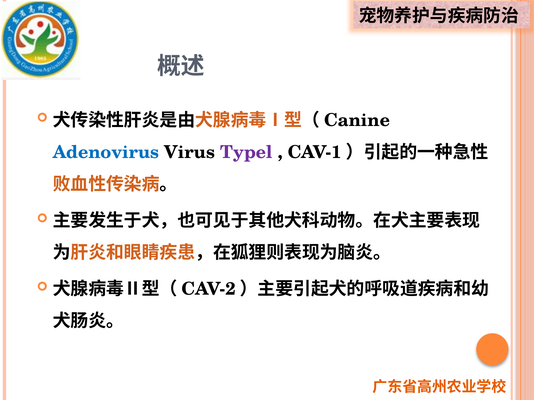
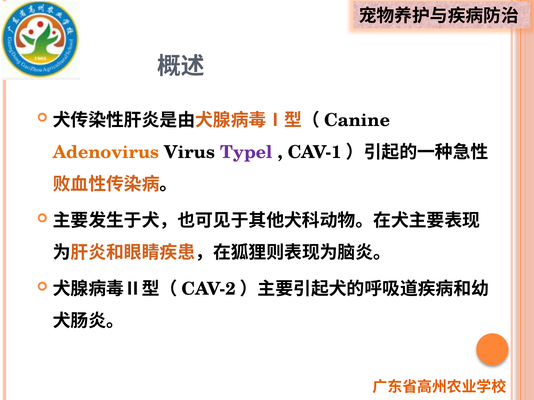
Adenovirus colour: blue -> orange (106, 152)
